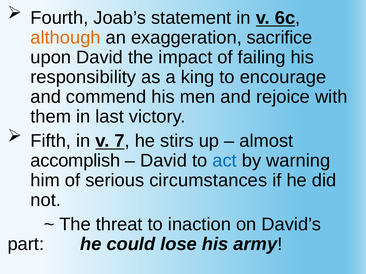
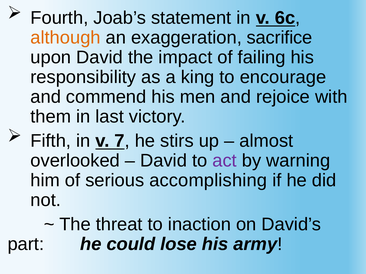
accomplish: accomplish -> overlooked (75, 161)
act colour: blue -> purple (225, 161)
circumstances: circumstances -> accomplishing (208, 181)
